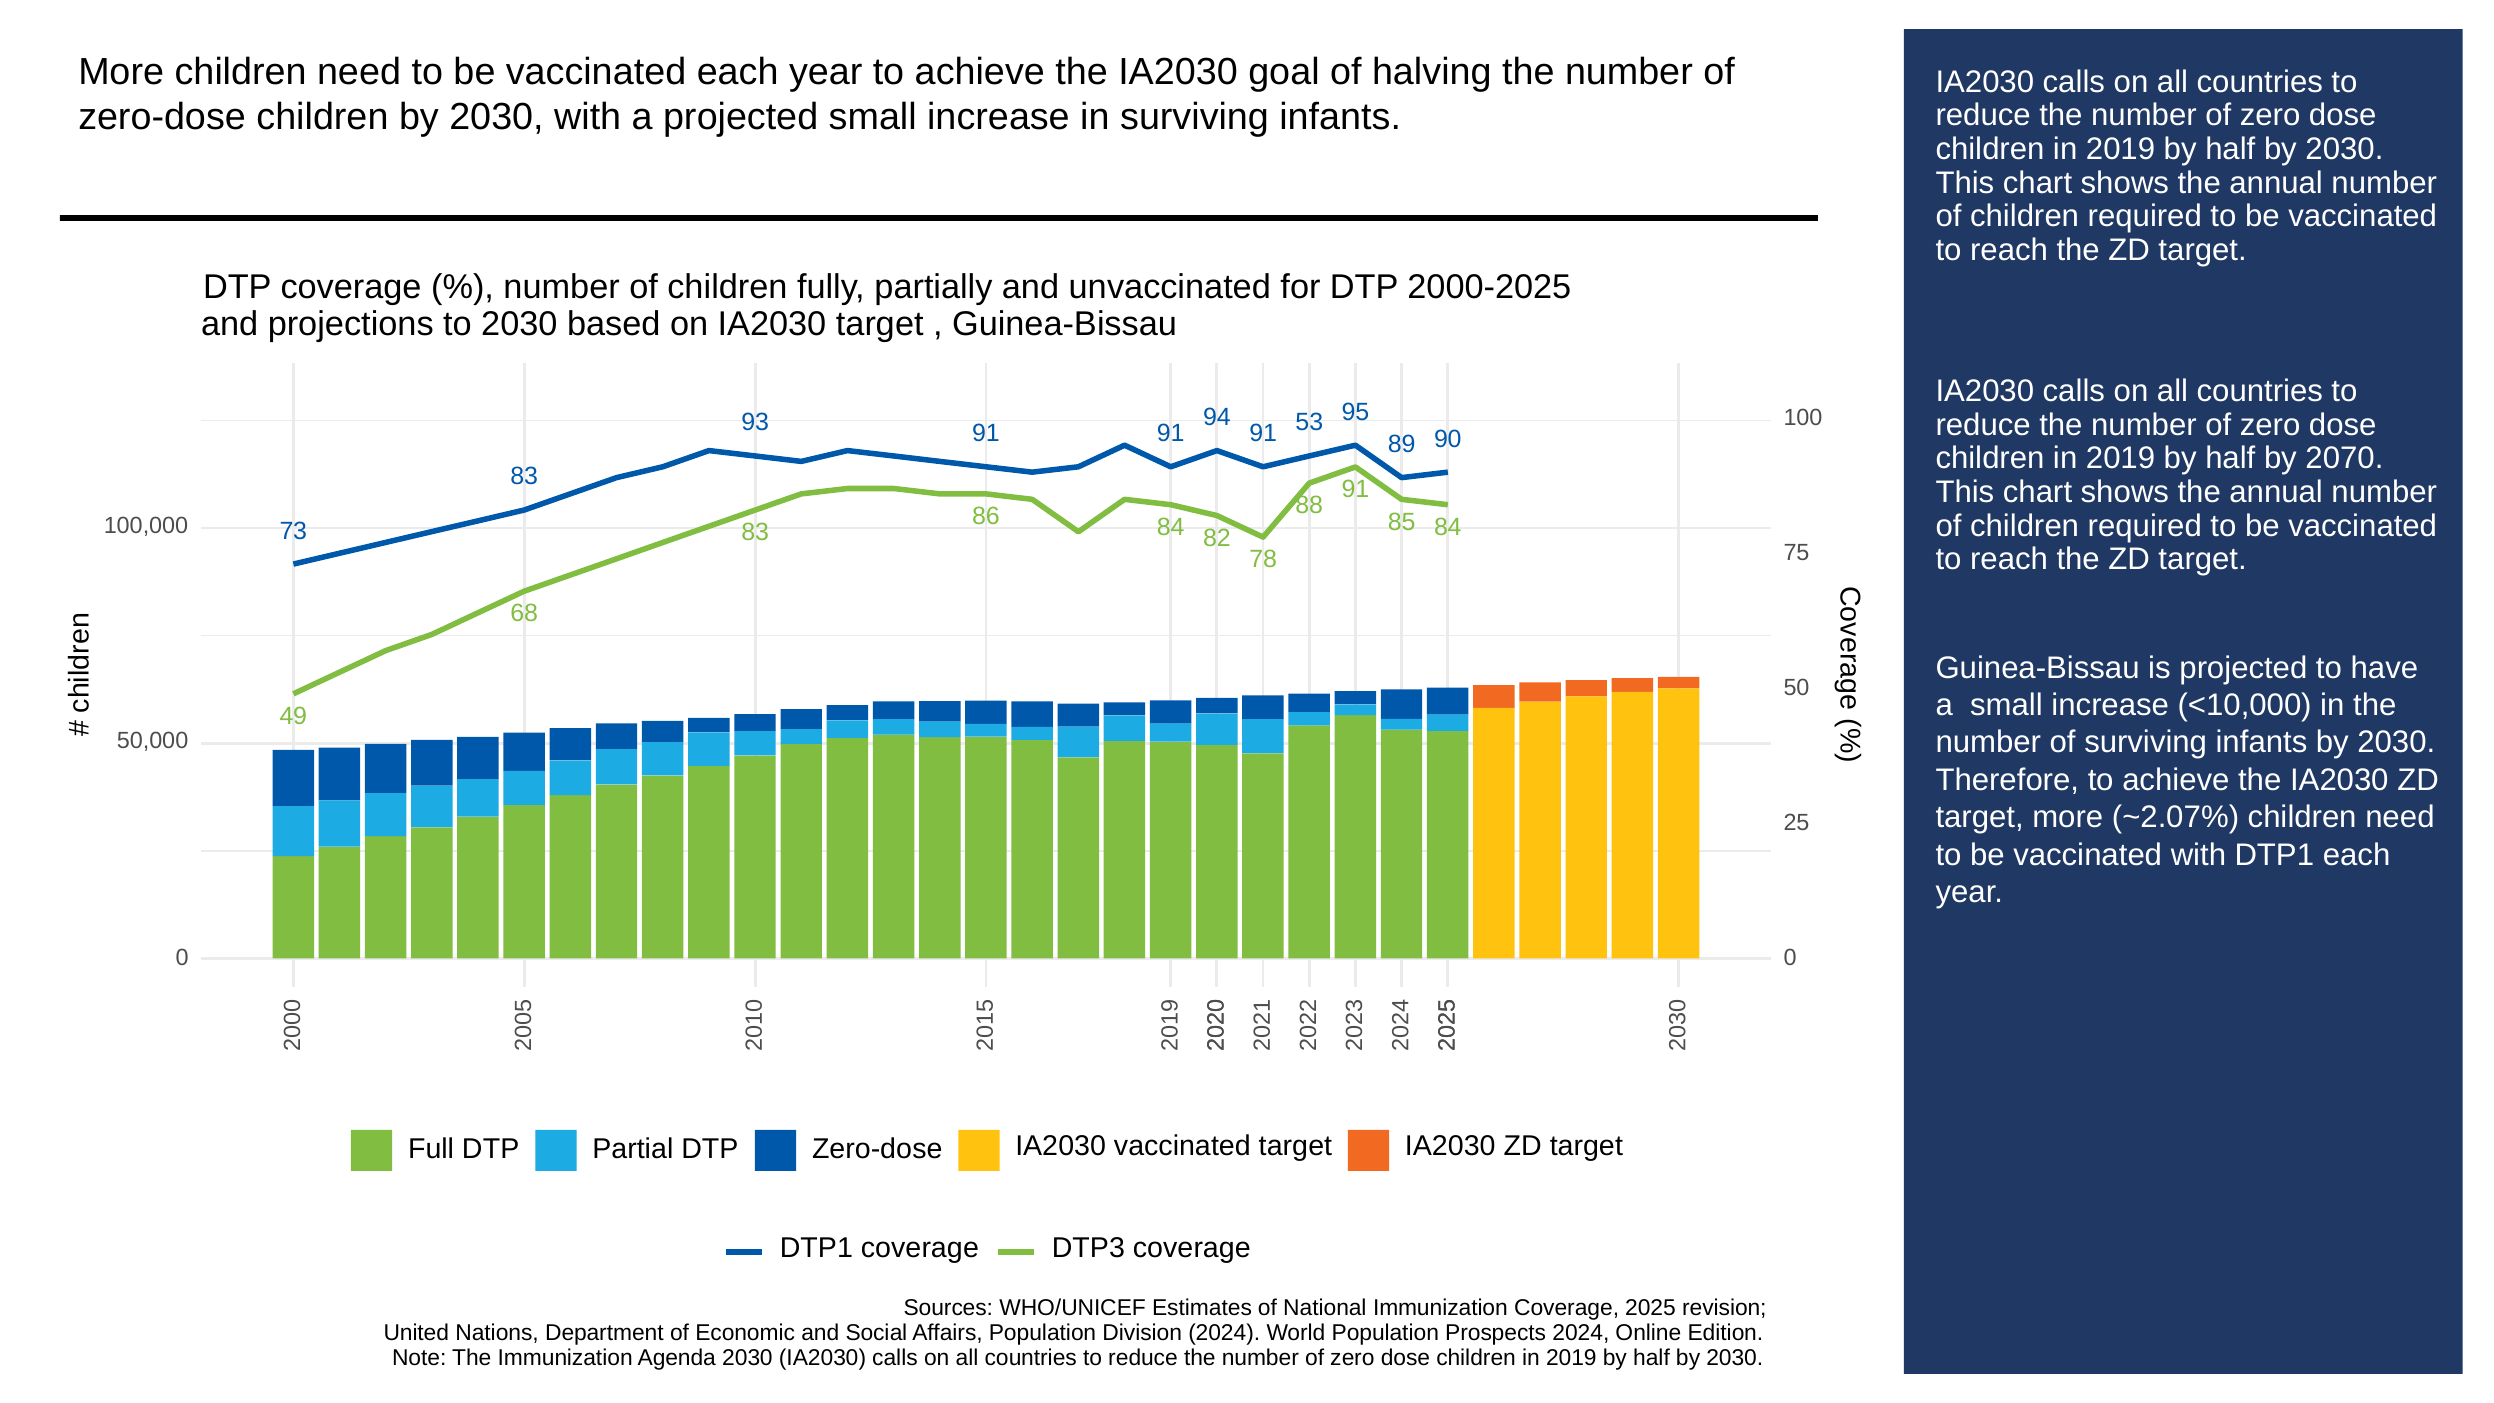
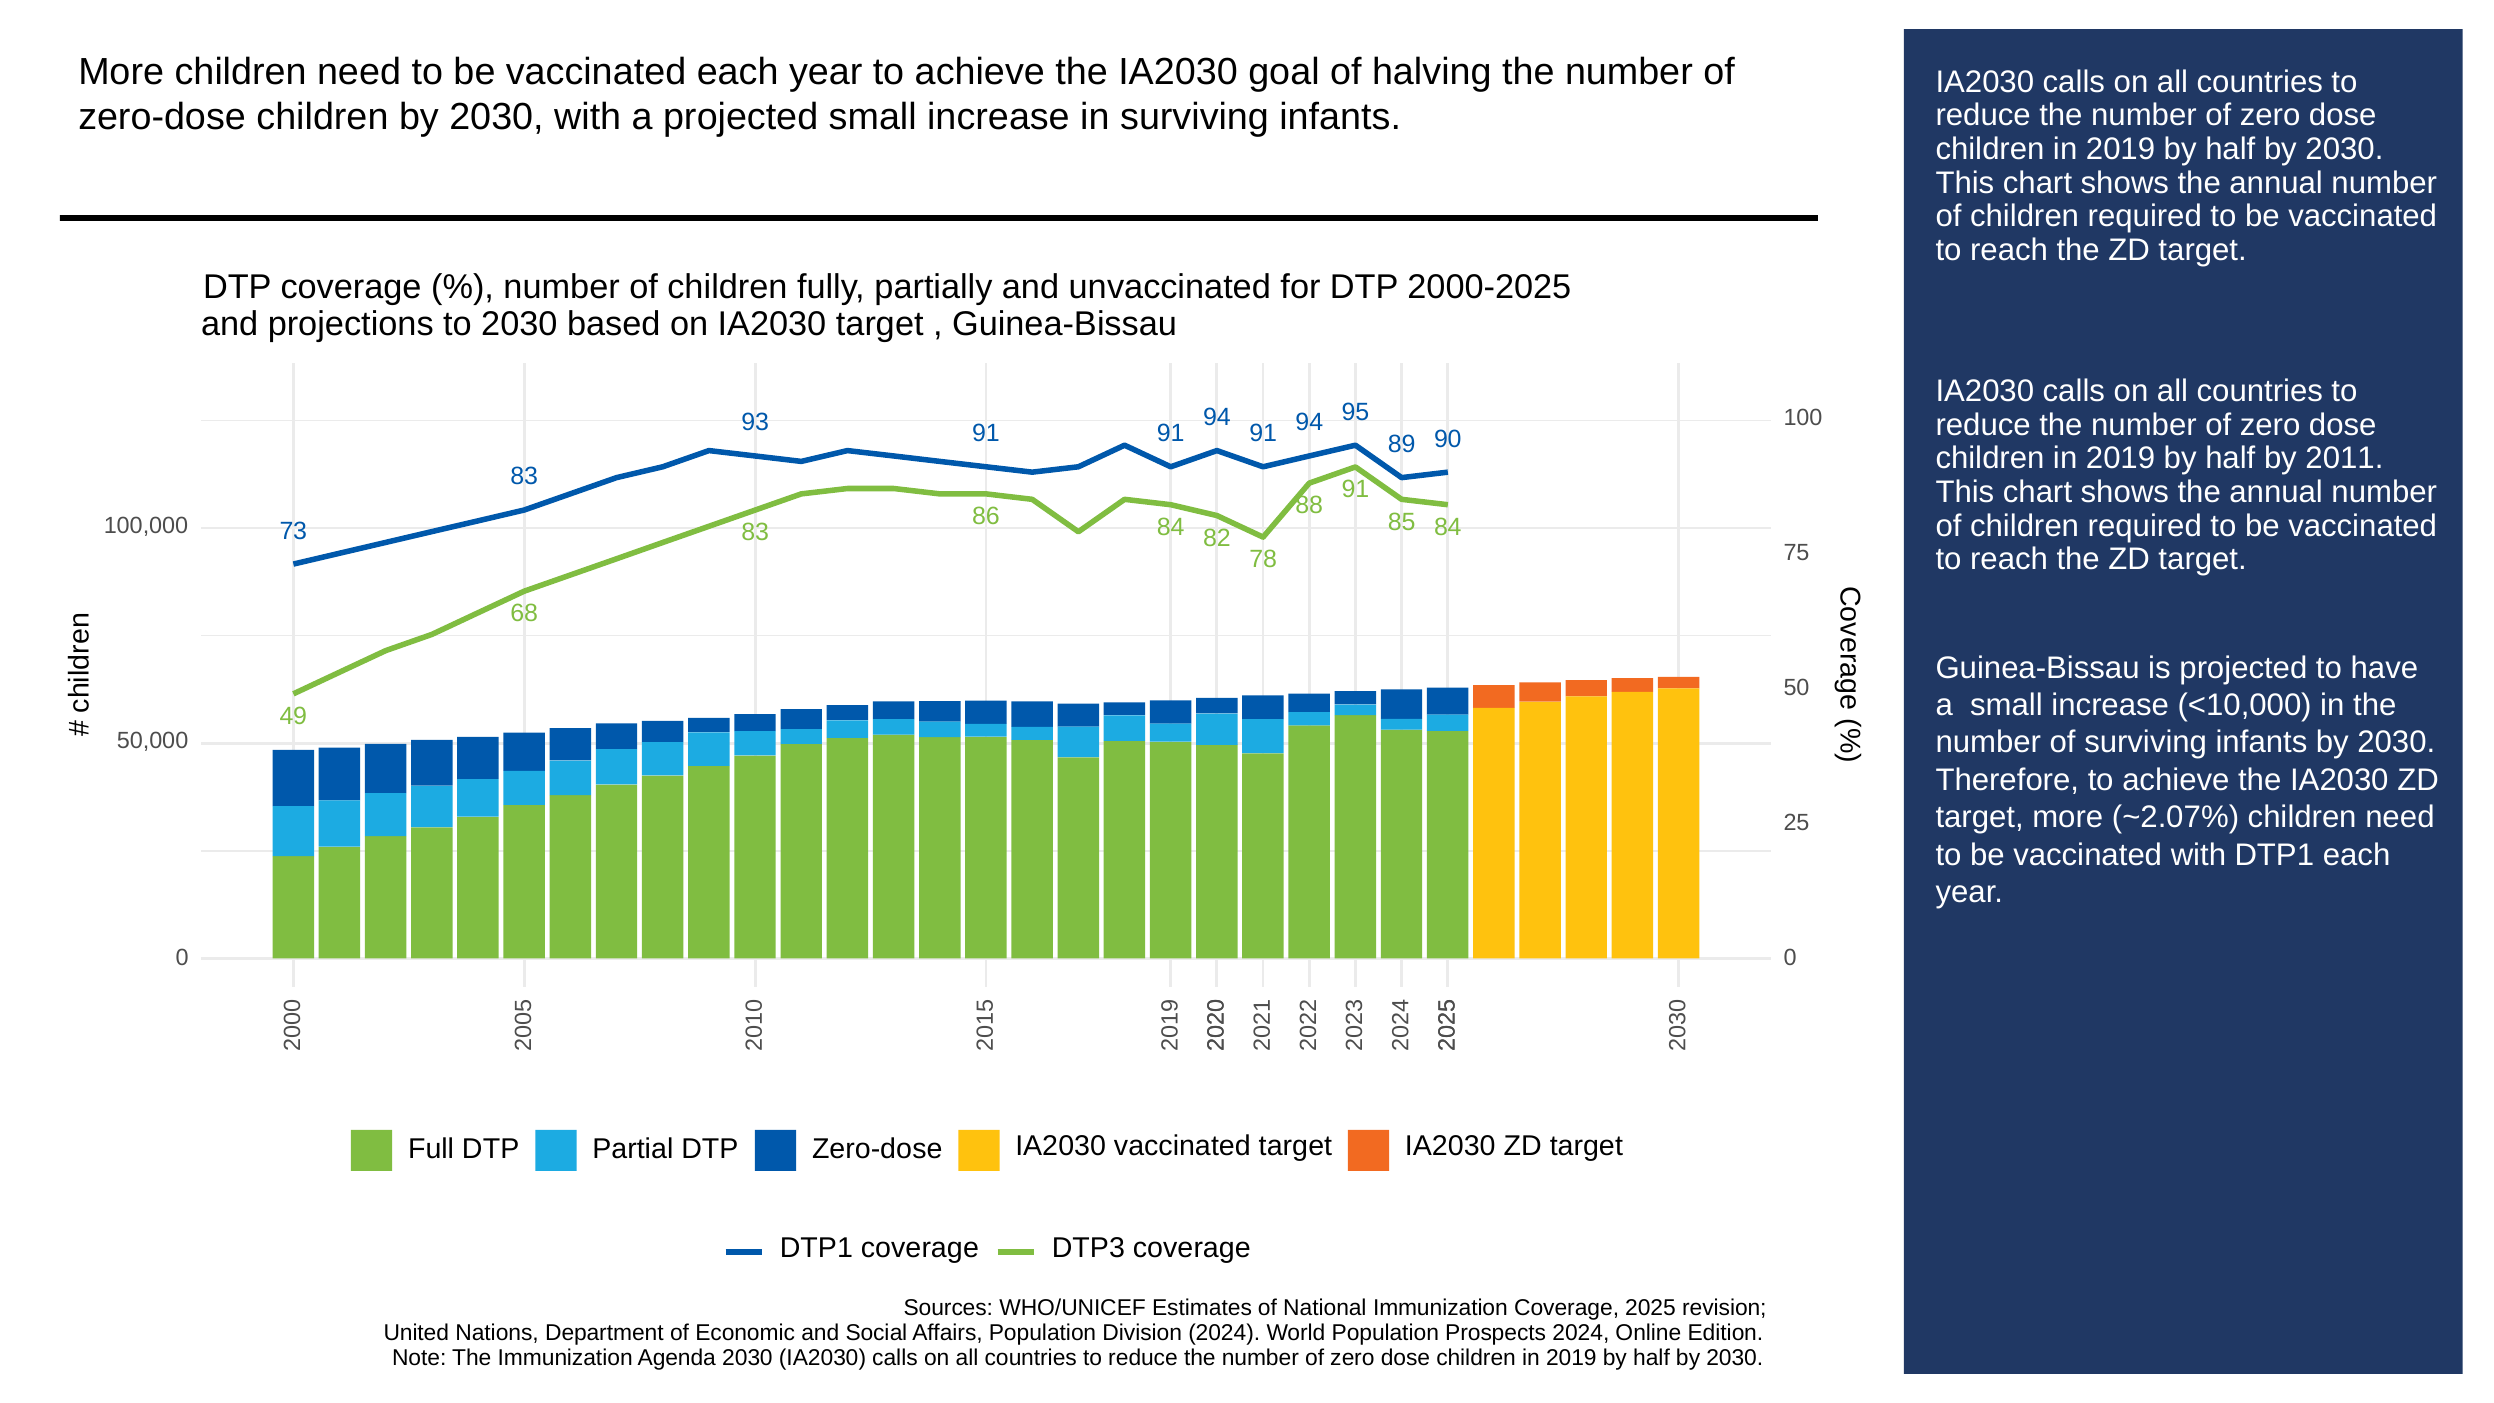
53: 53 -> 94 (1309, 423)
2070: 2070 -> 2011 (2344, 459)
